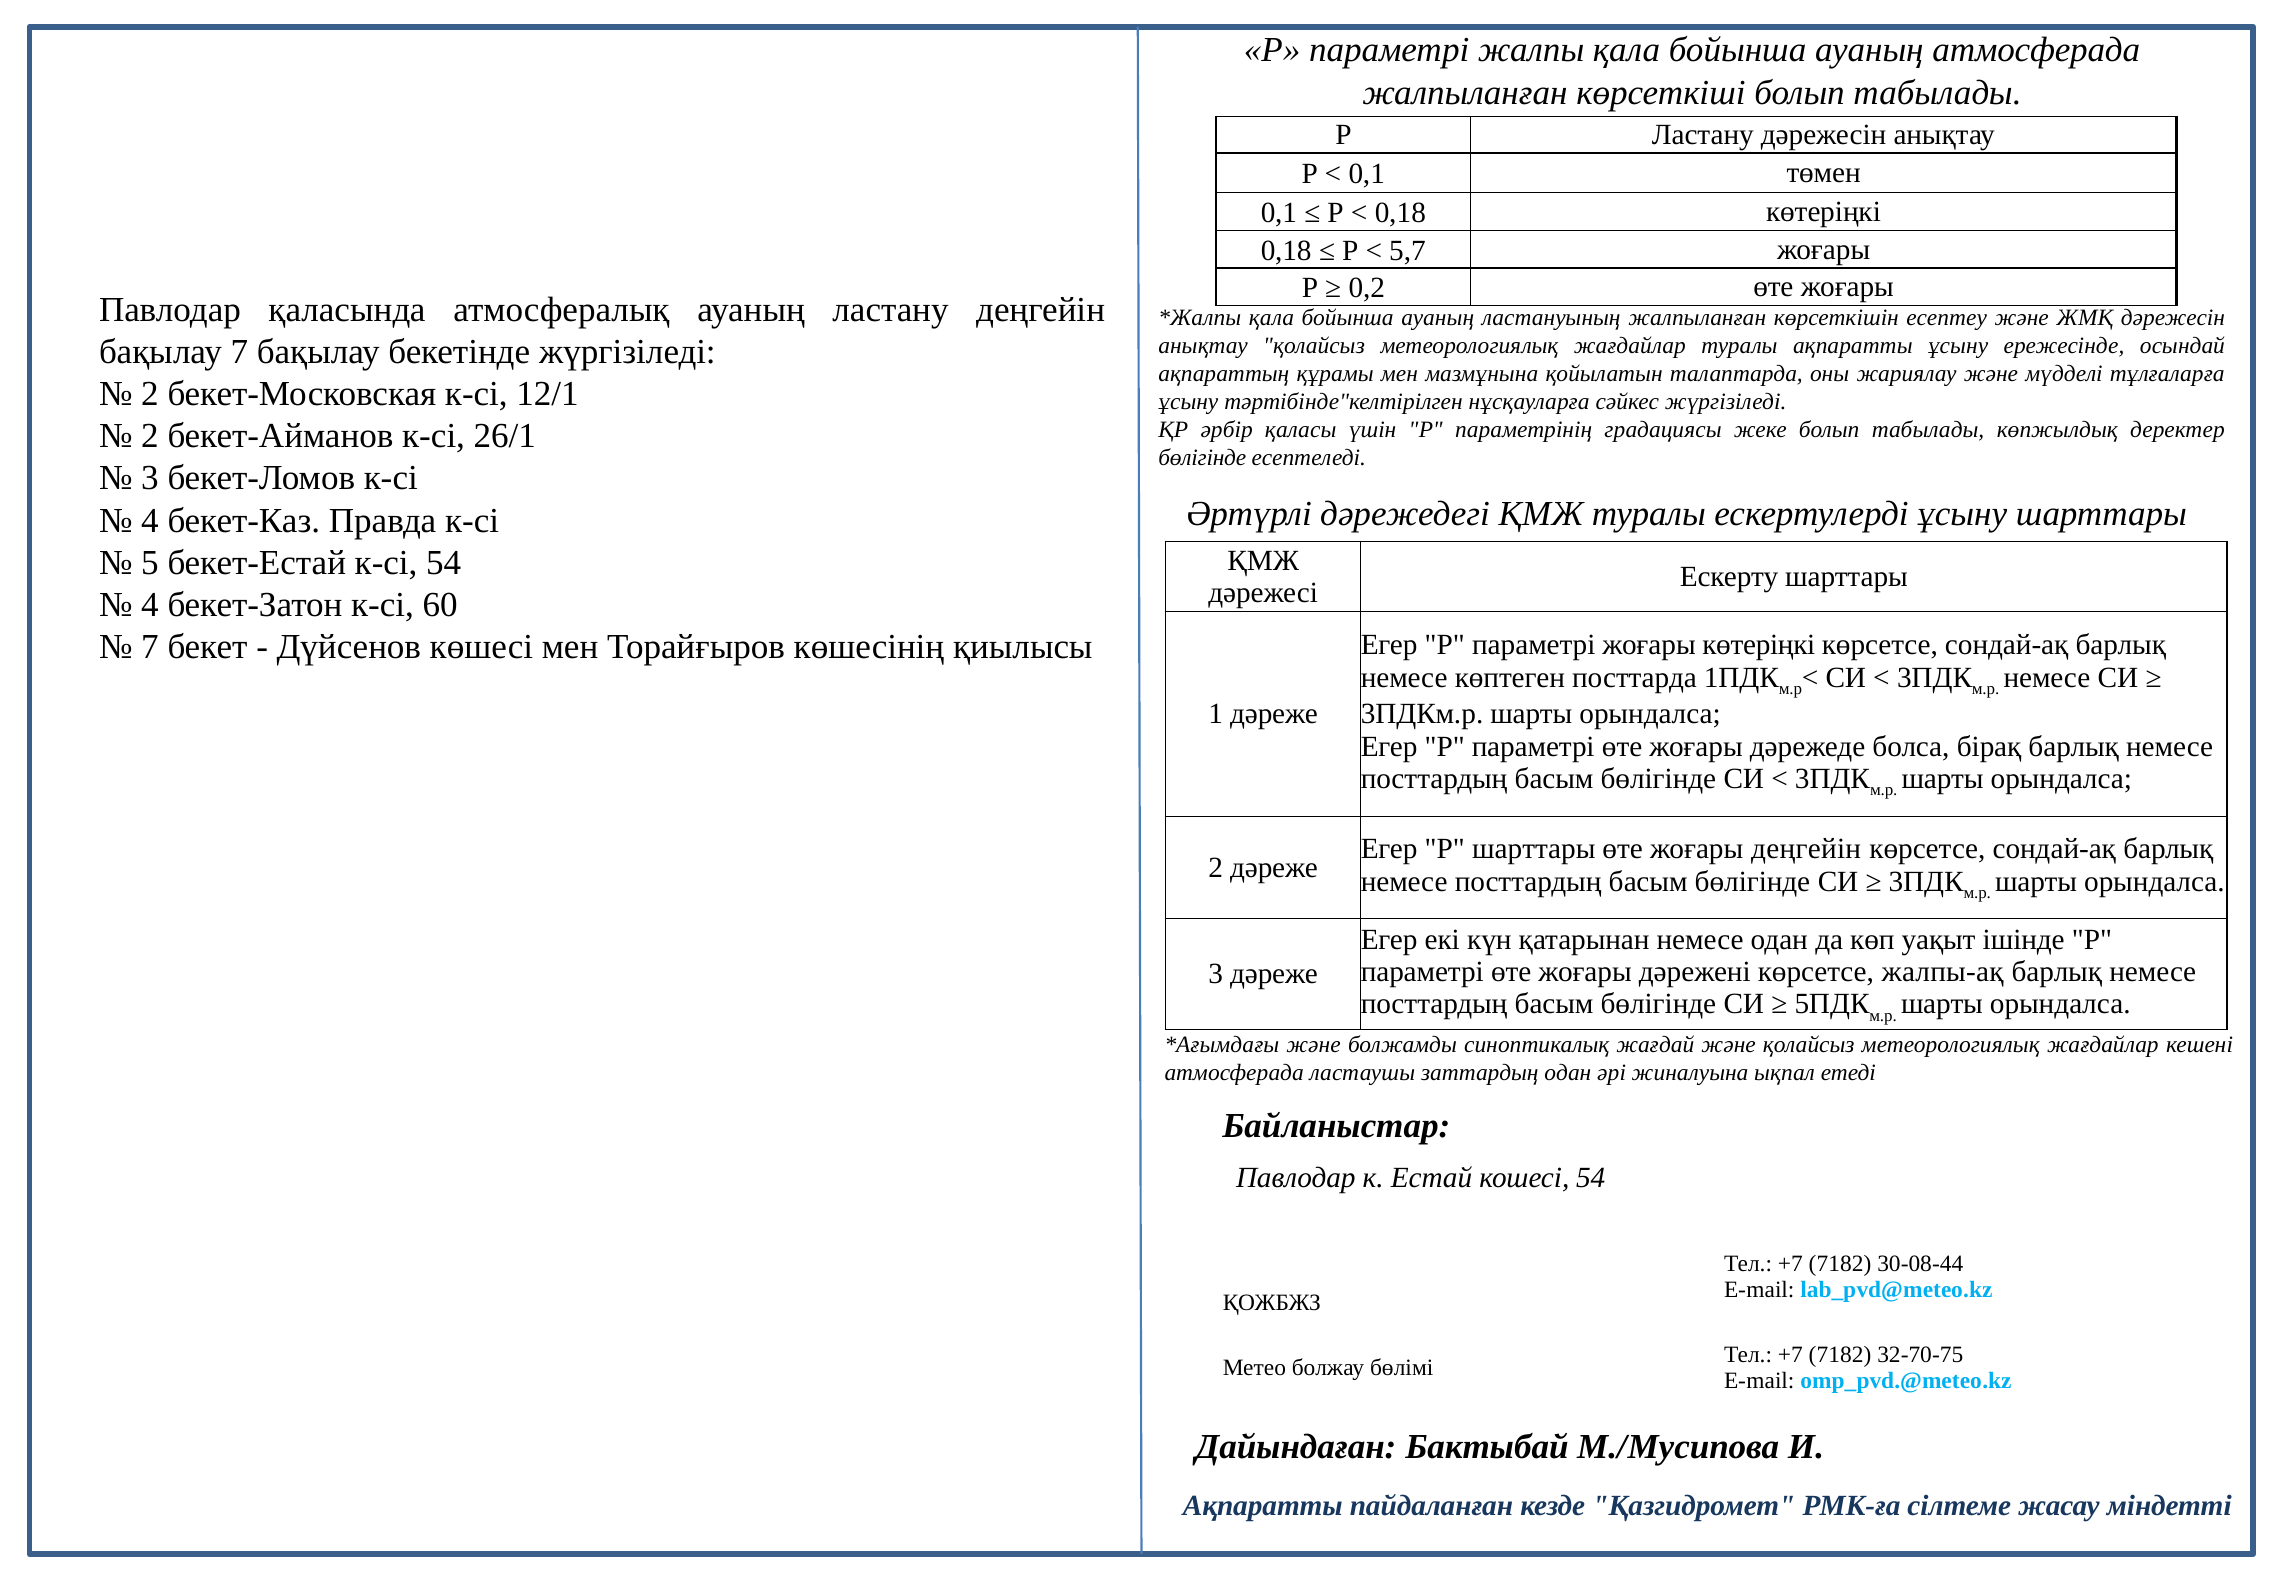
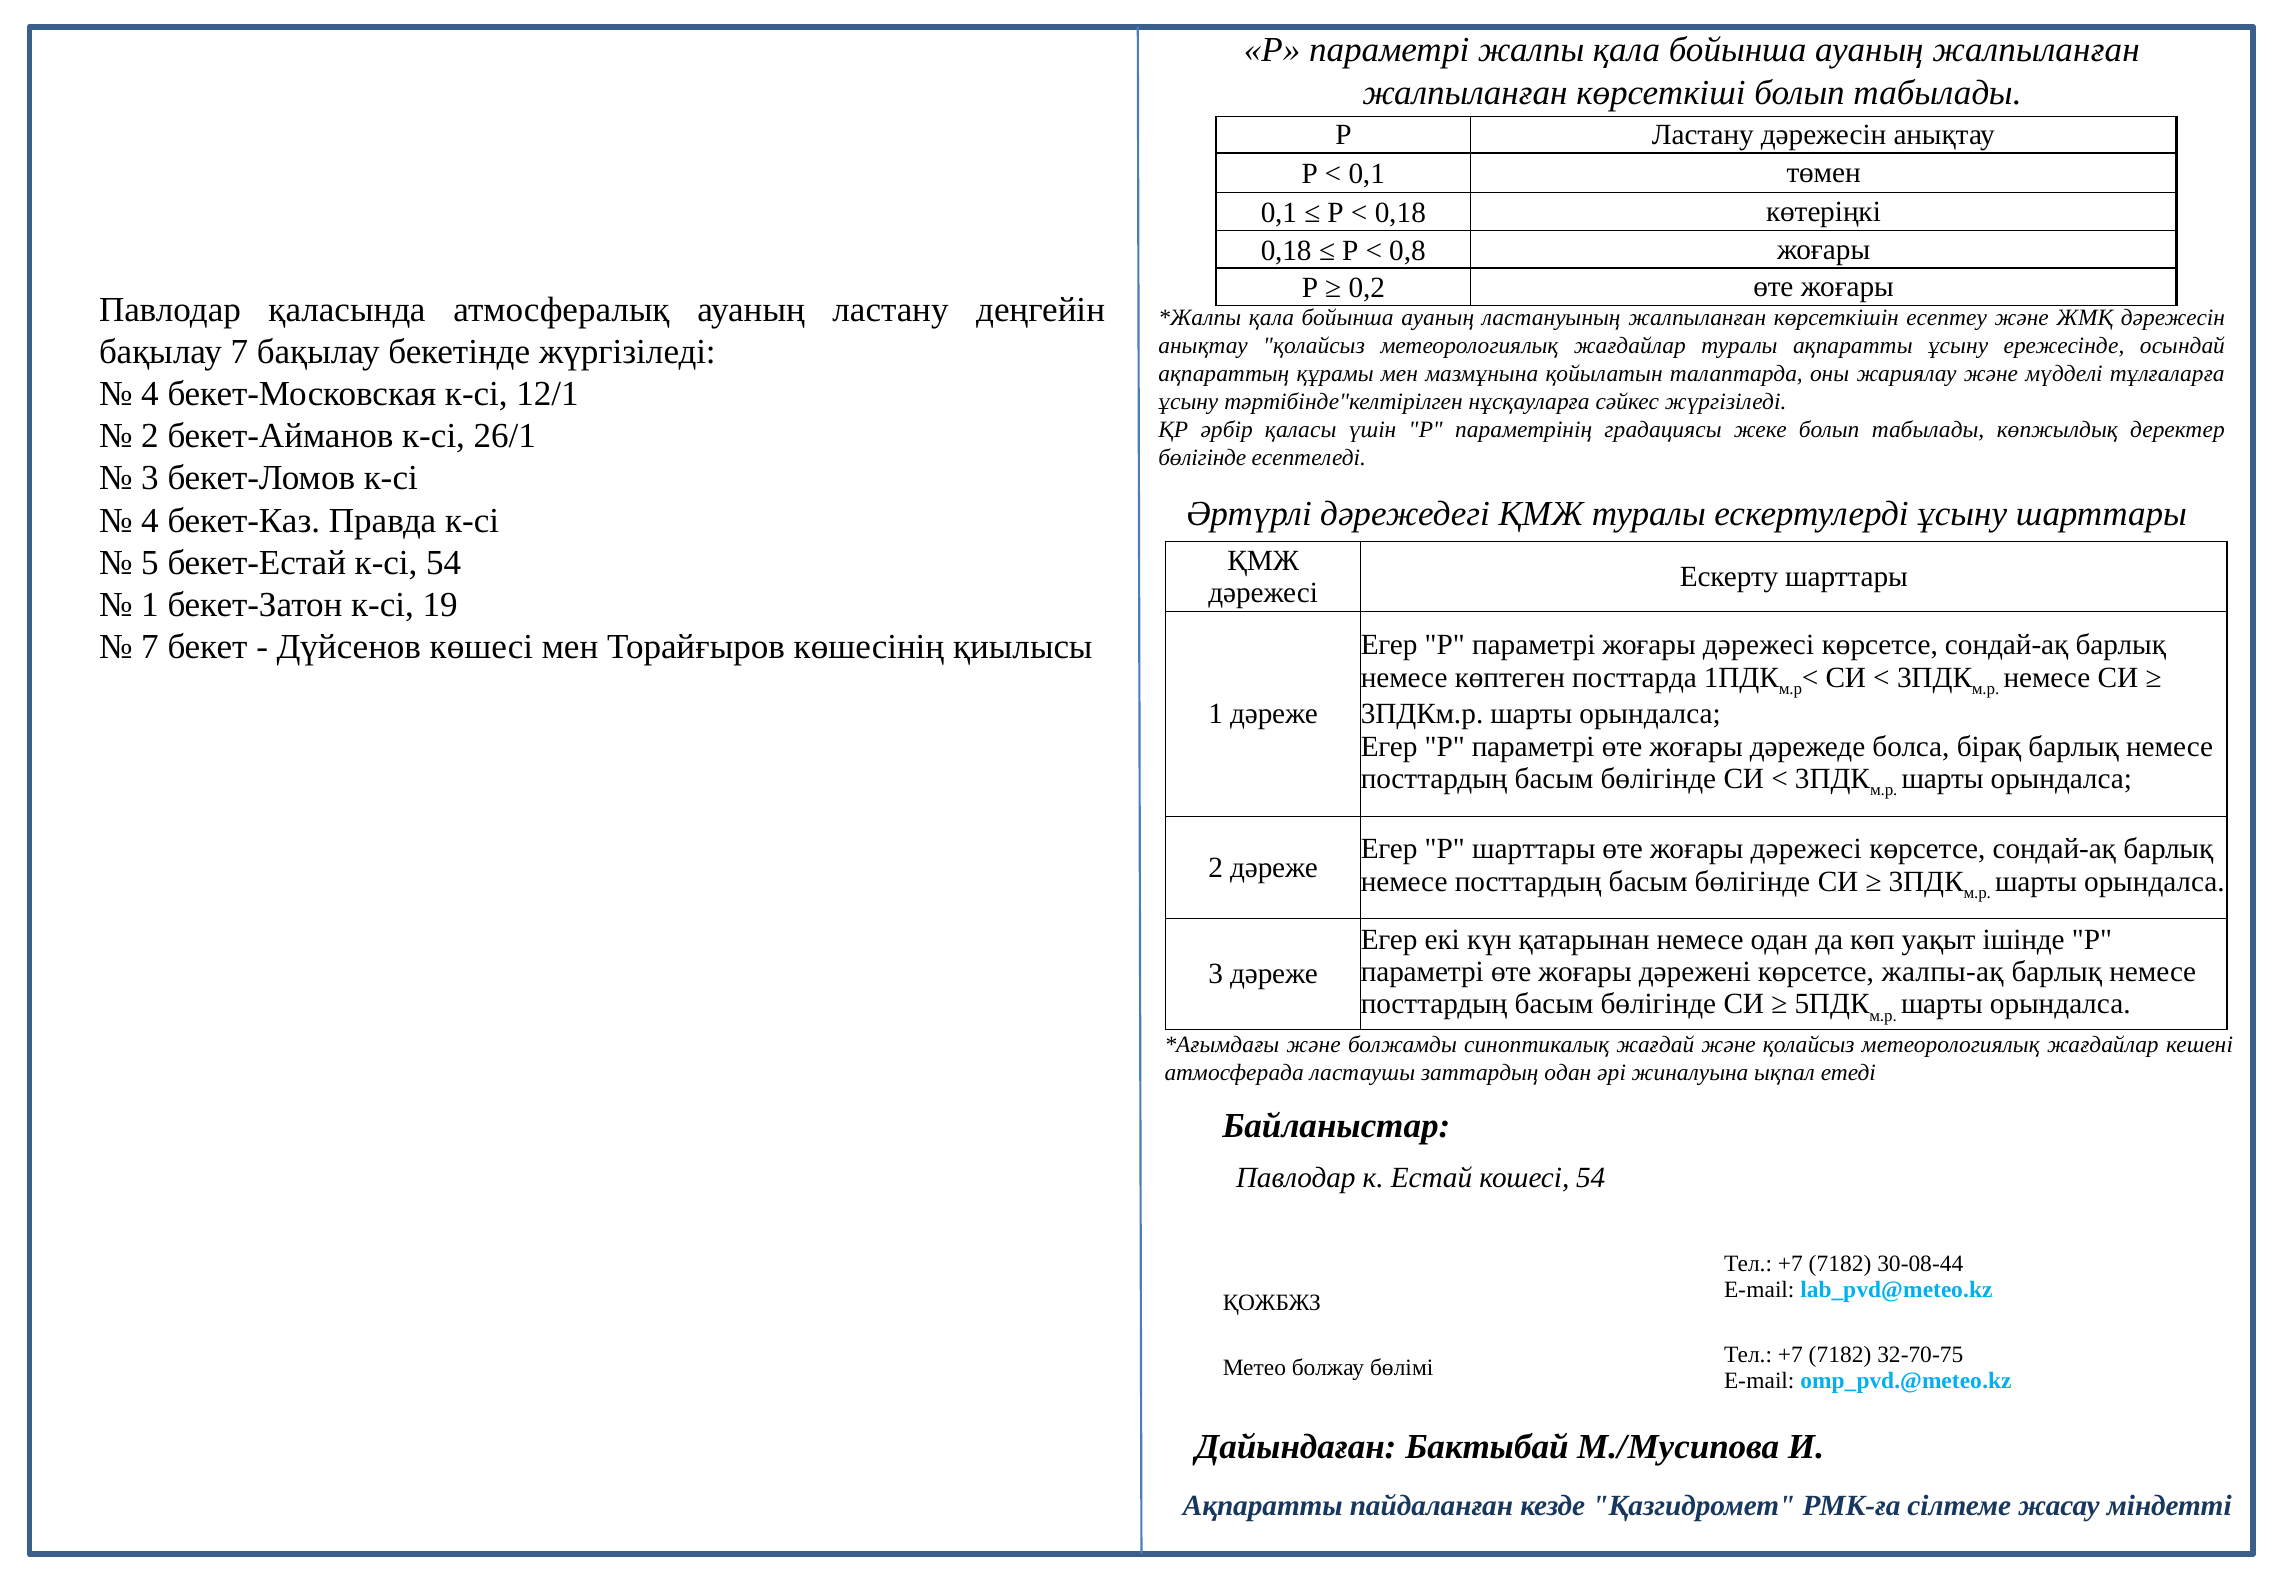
ауаның атмосферада: атмосферада -> жалпыланған (2036, 50)
5,7: 5,7 -> 0,8 (1408, 251)
2: 2 -> 4 (150, 394)
4: 4 -> 1 (150, 605)
60: 60 -> 19 (440, 605)
параметрі жоғары көтеріңкі: көтеріңкі -> дәрежесі (1759, 645)
өте жоғары деңгейін: деңгейін -> дәрежесі (1806, 849)
